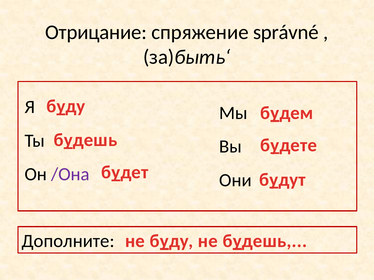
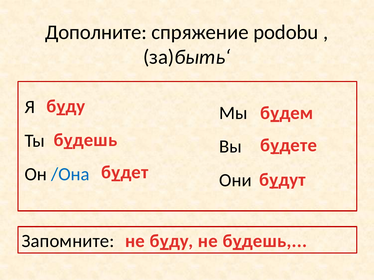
Отрицание: Отрицание -> Дополните (96, 32)
správné: správné -> podobu (286, 32)
/Она colour: purple -> blue (70, 175)
Дополните: Дополните -> Запомните (68, 241)
